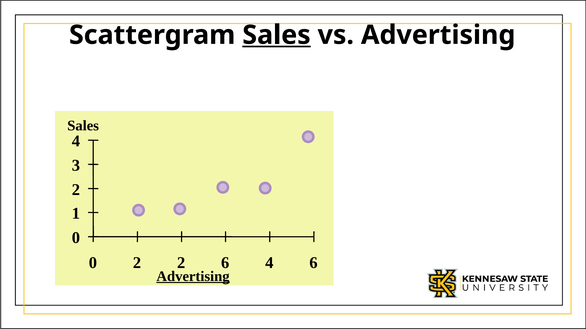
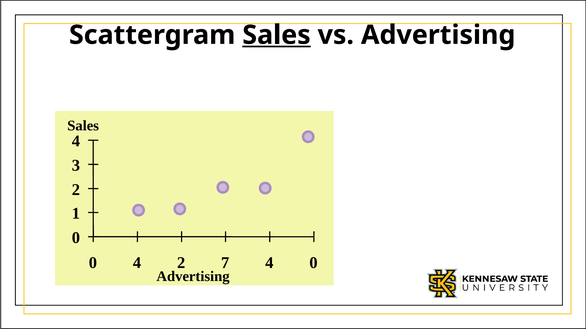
0 2: 2 -> 4 (137, 263)
2 6: 6 -> 7 (225, 263)
6: 6 -> 0 (313, 263)
Advertising underline: present -> none (193, 277)
